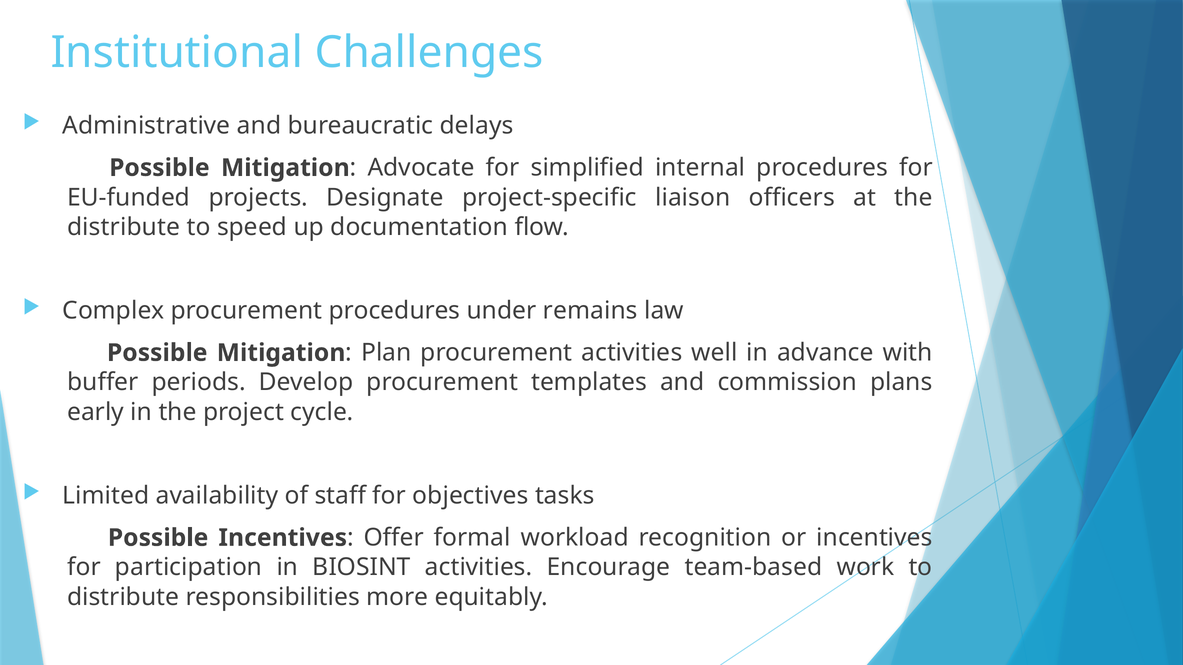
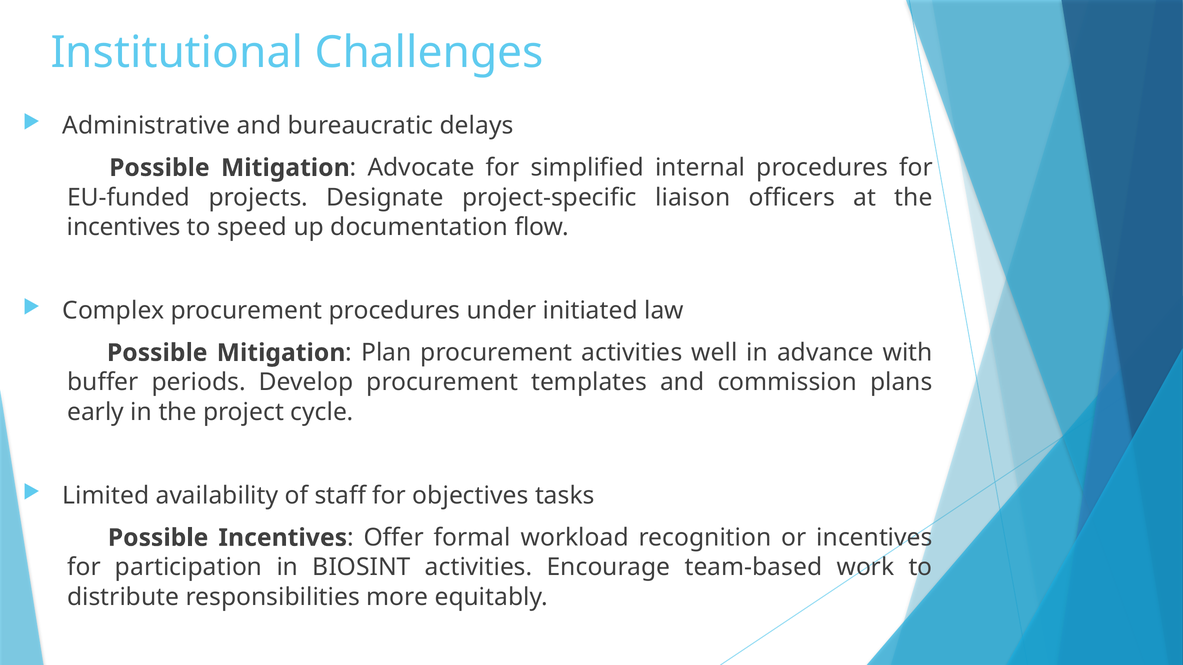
distribute: distribute -> incentives (124, 227)
remains: remains -> initiated (590, 311)
